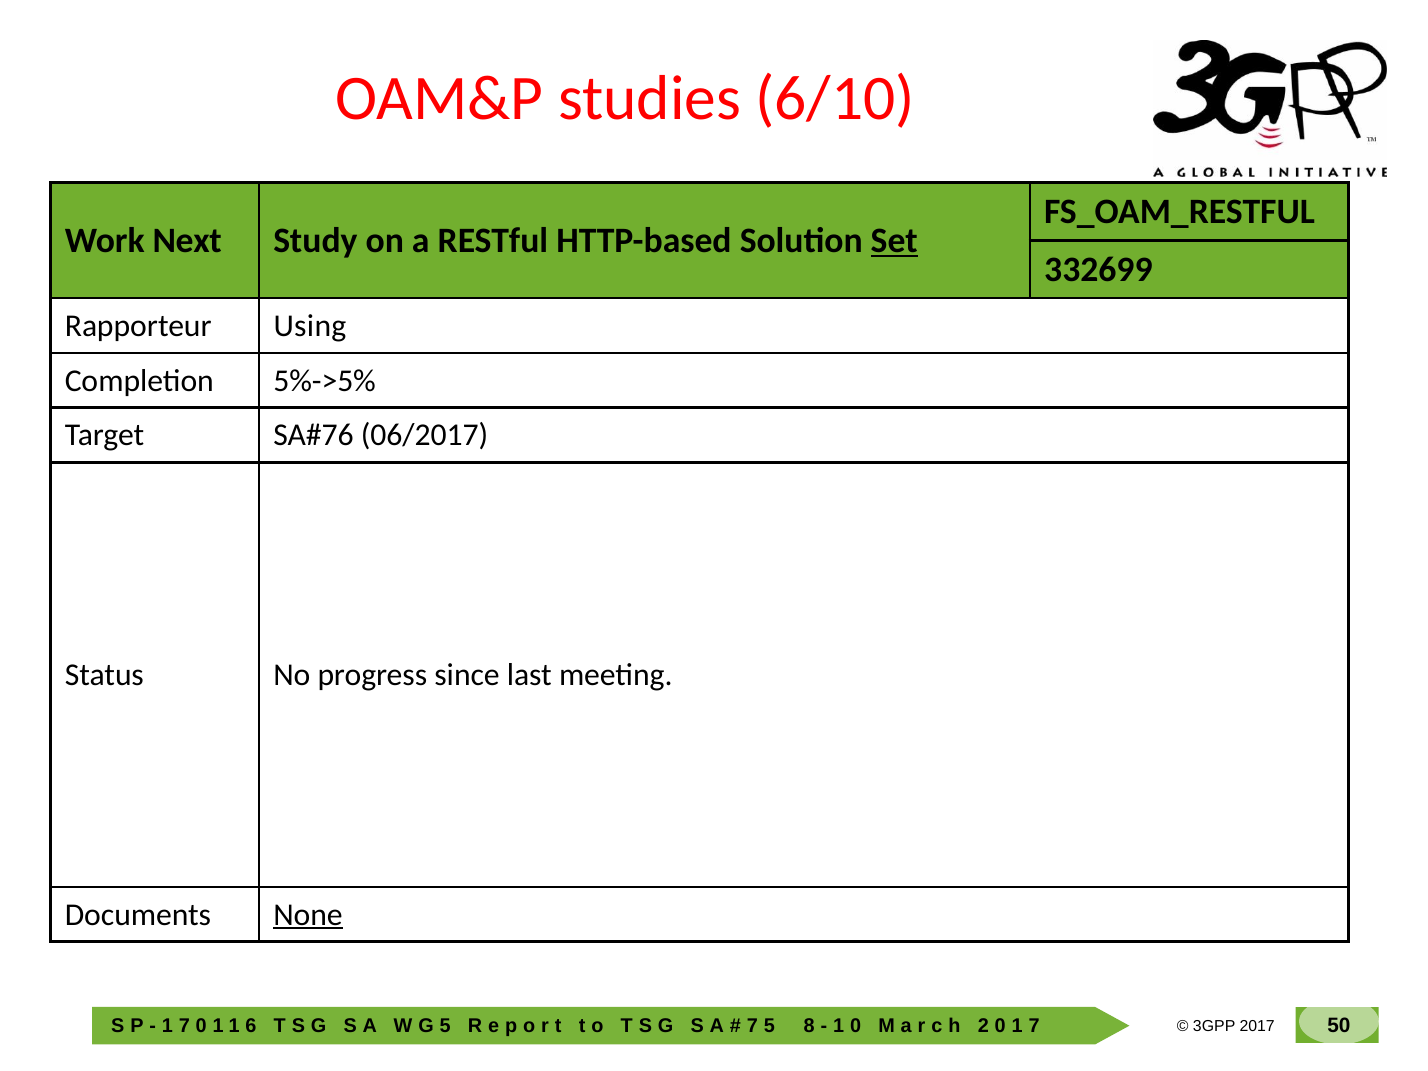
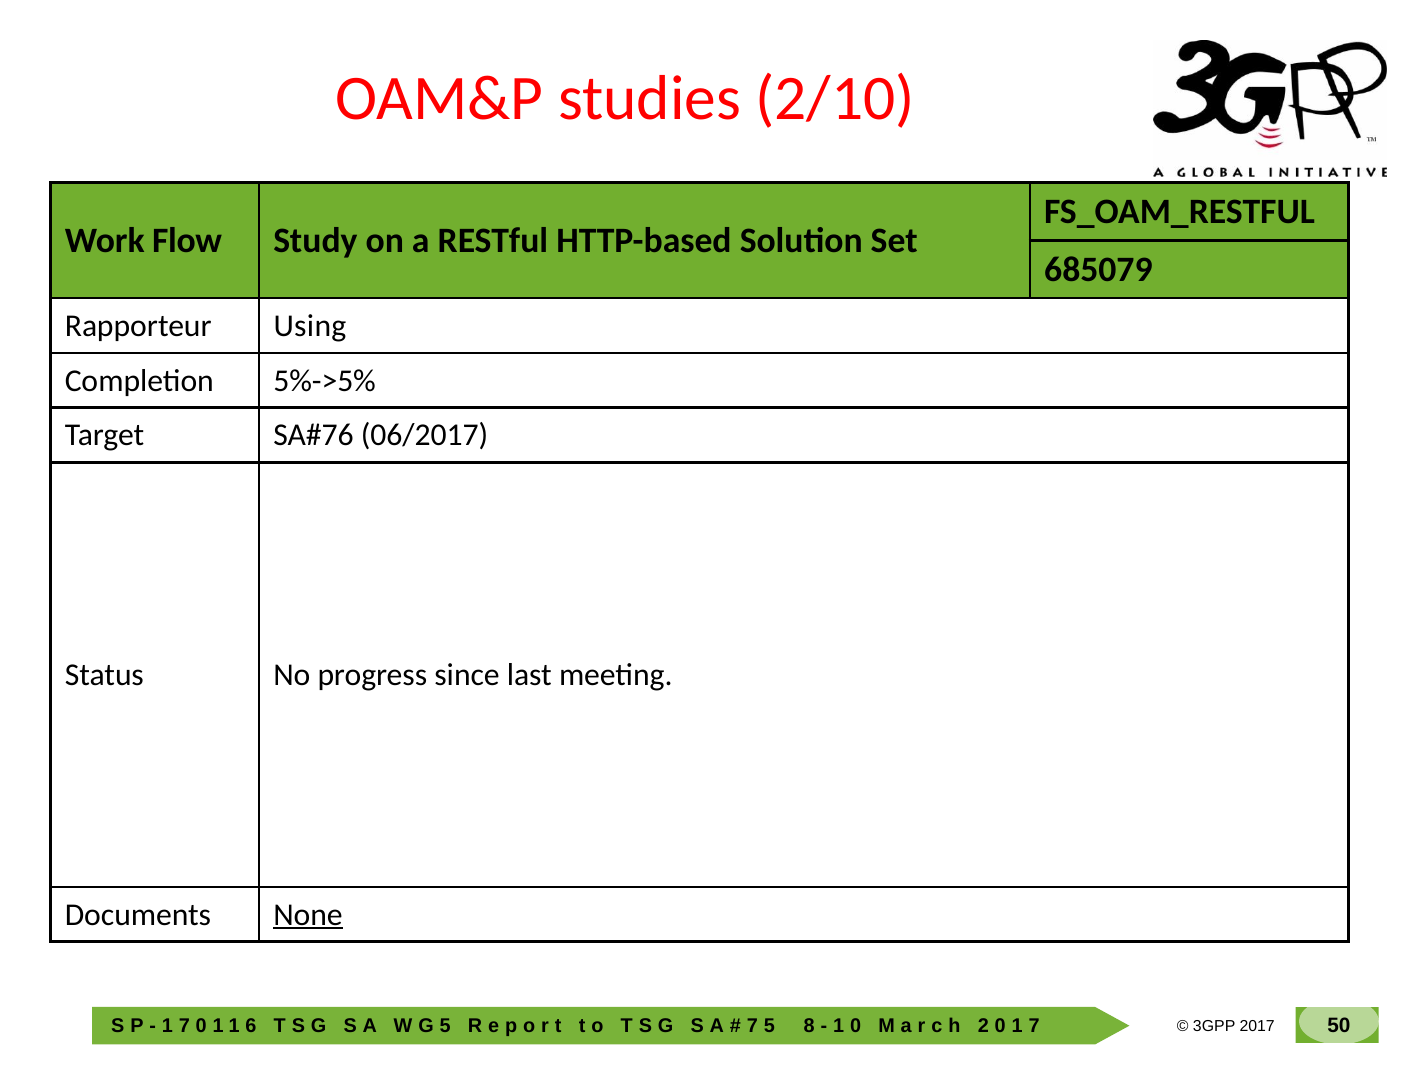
6/10: 6/10 -> 2/10 (835, 99)
Next: Next -> Flow (187, 241)
Set underline: present -> none (894, 241)
332699: 332699 -> 685079 (1098, 270)
